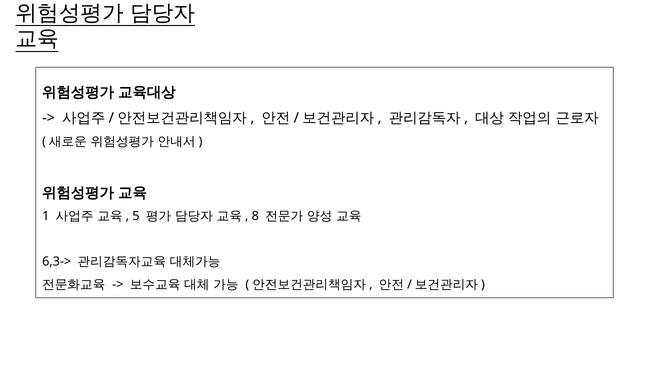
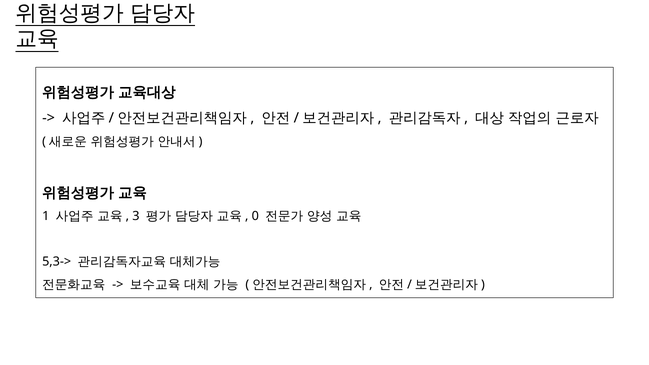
5: 5 -> 3 (136, 216)
8: 8 -> 0 (255, 216)
6,3->: 6,3-> -> 5,3-> (57, 262)
